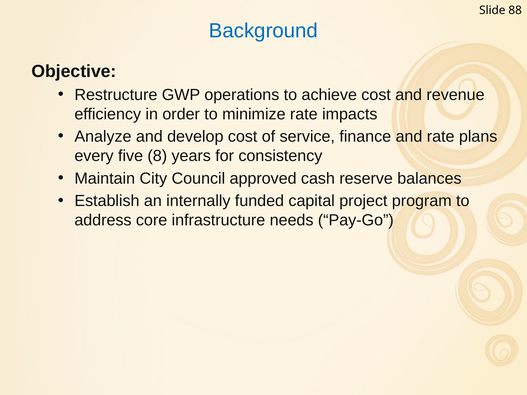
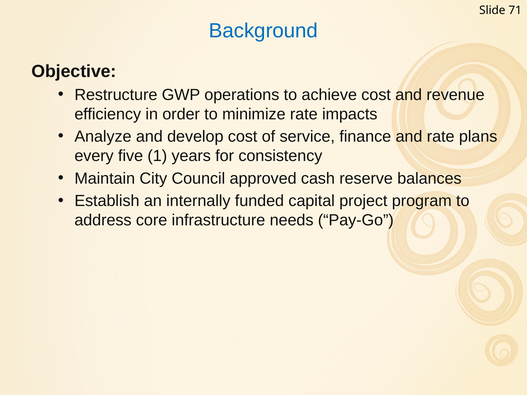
88: 88 -> 71 (515, 10)
8: 8 -> 1 (157, 156)
